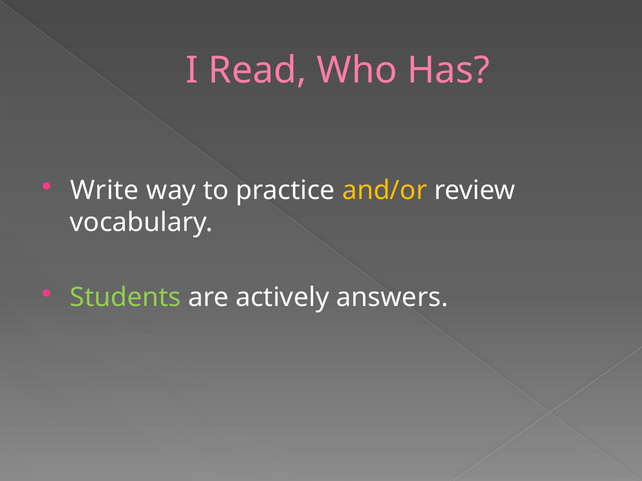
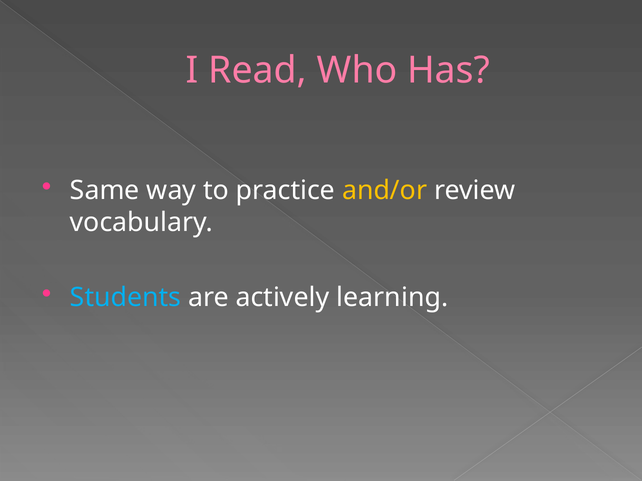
Write: Write -> Same (105, 191)
Students colour: light green -> light blue (126, 298)
answers: answers -> learning (392, 298)
